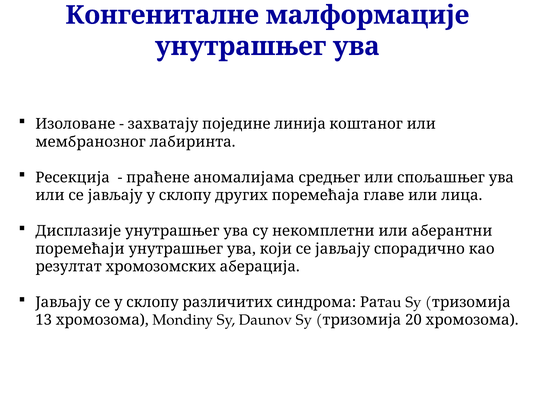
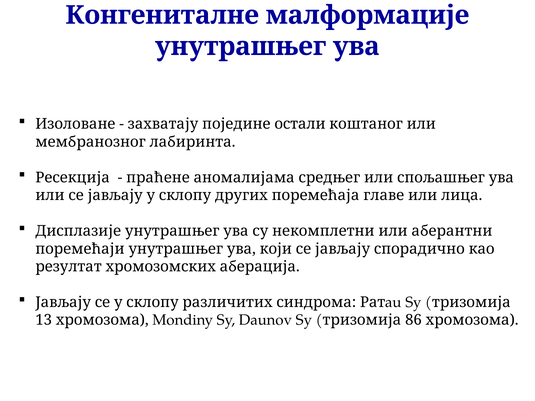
линија: линија -> остали (300, 124)
20: 20 -> 86 (413, 320)
